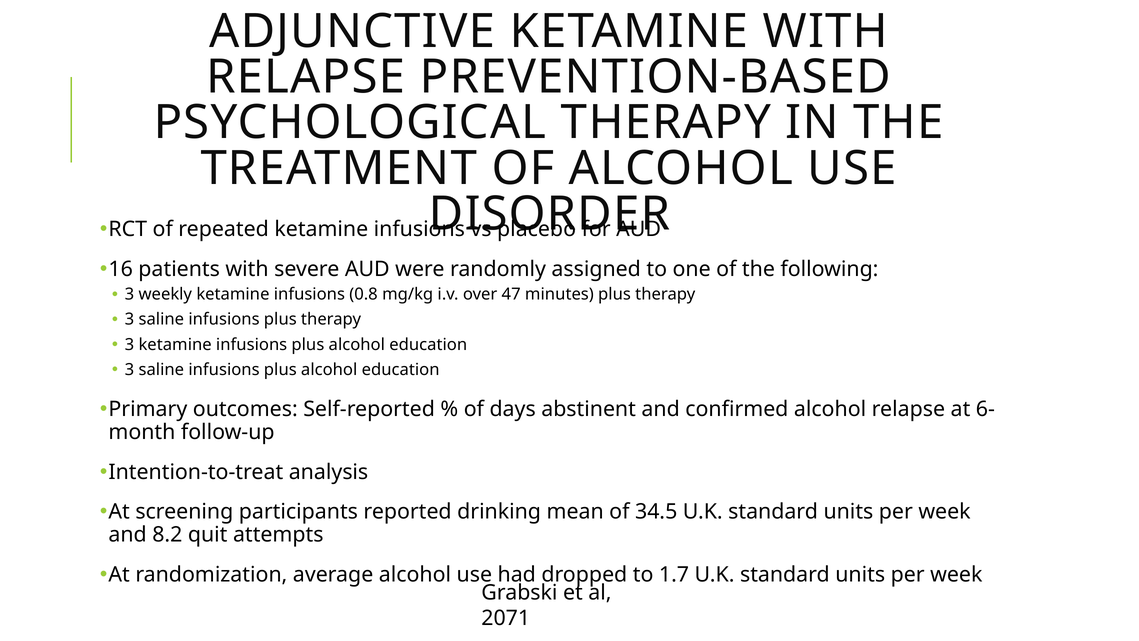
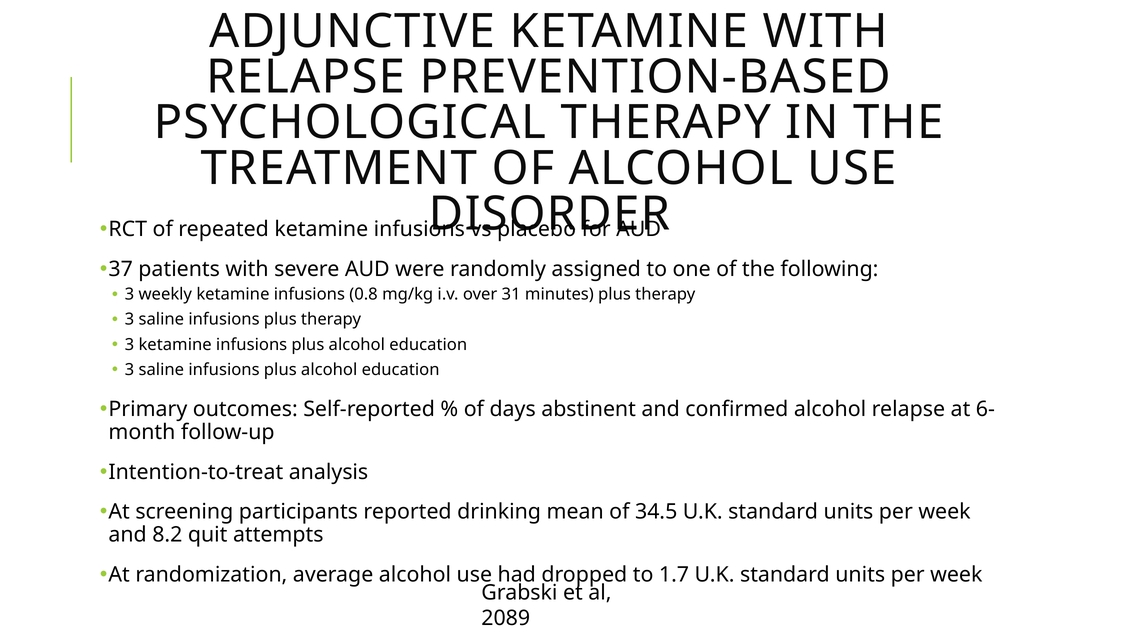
16: 16 -> 37 (121, 269)
47: 47 -> 31 (511, 294)
2071: 2071 -> 2089 (506, 618)
